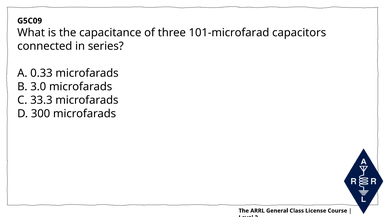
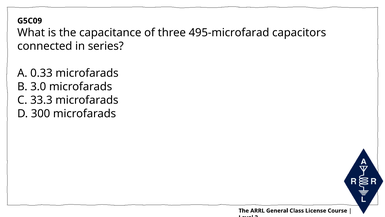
101-microfarad: 101-microfarad -> 495-microfarad (229, 33)
